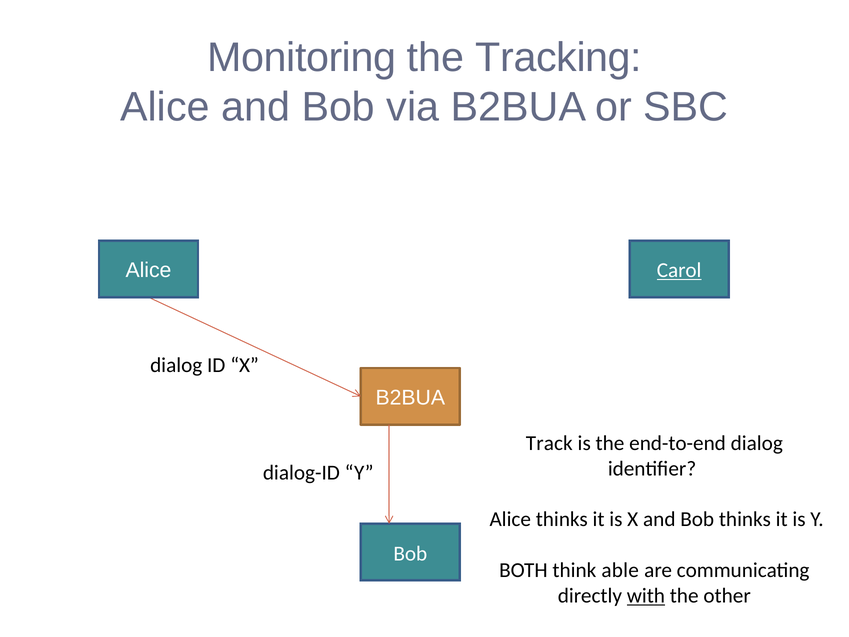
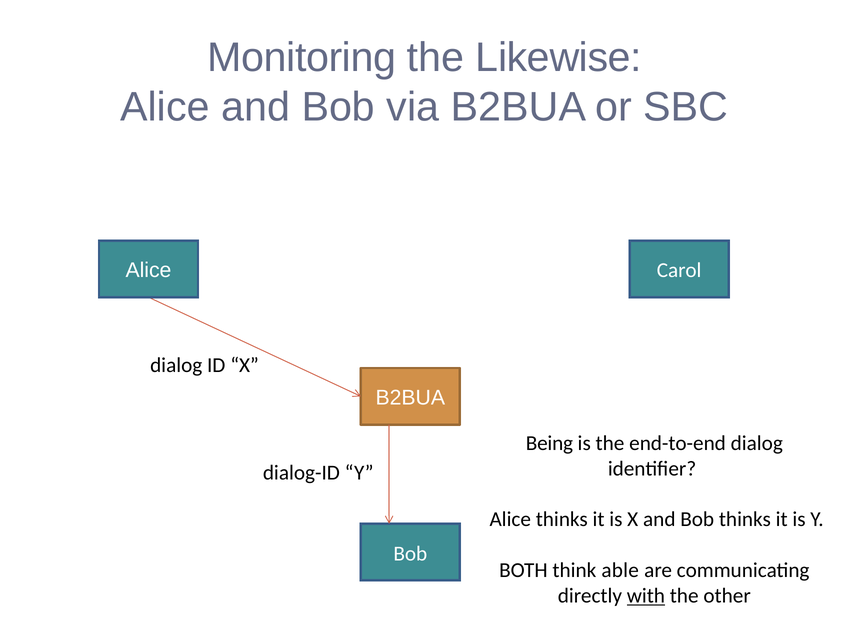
Tracking: Tracking -> Likewise (559, 57)
Carol underline: present -> none (679, 270)
Track: Track -> Being (549, 443)
